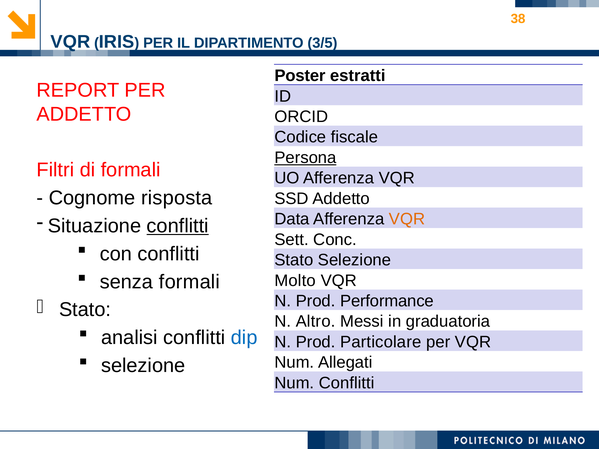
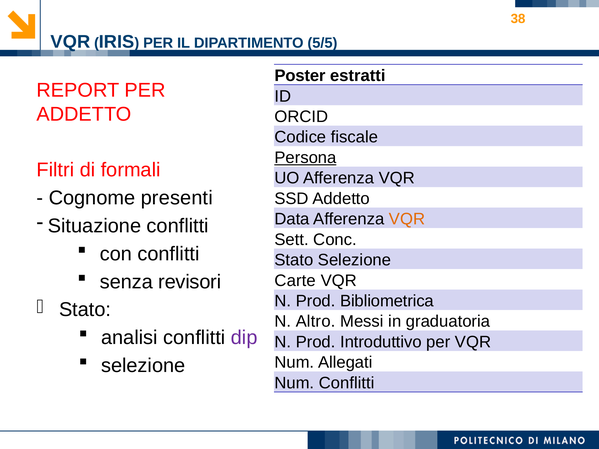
3/5: 3/5 -> 5/5 (322, 43)
risposta: risposta -> presenti (177, 198)
conflitti underline: present -> none (178, 226)
senza formali: formali -> revisori (190, 282)
Molto: Molto -> Carte (295, 281)
Performance: Performance -> Bibliometrica (387, 301)
dip colour: blue -> purple (244, 338)
Particolare: Particolare -> Introduttivo (381, 342)
